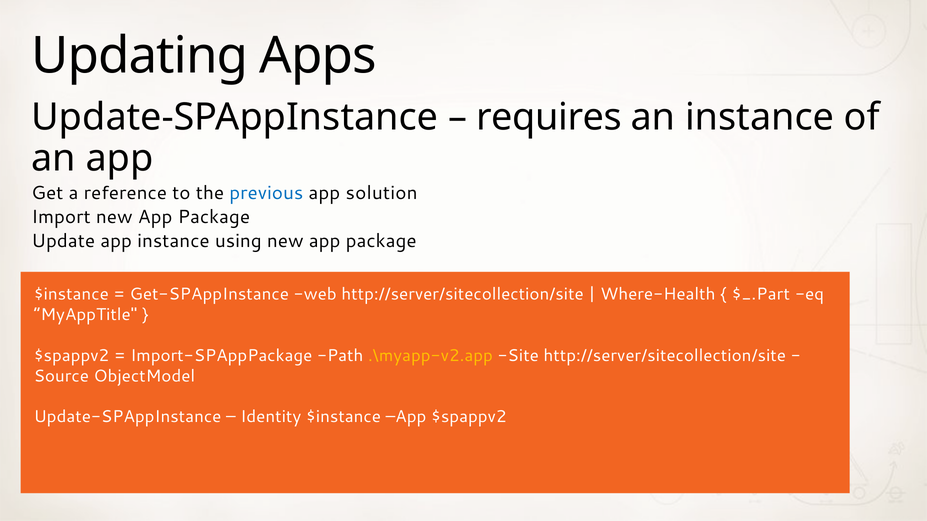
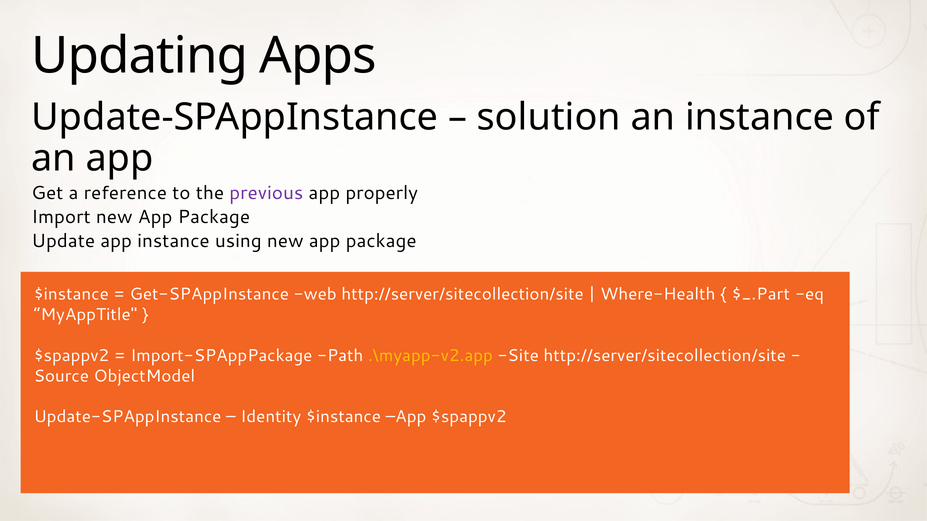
requires: requires -> solution (549, 117)
previous colour: blue -> purple (266, 193)
solution: solution -> properly (382, 193)
